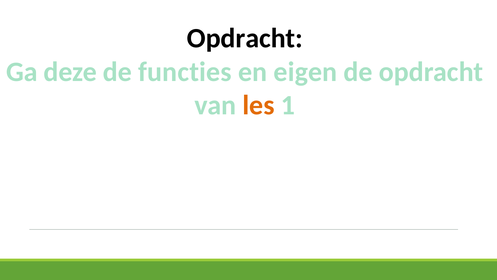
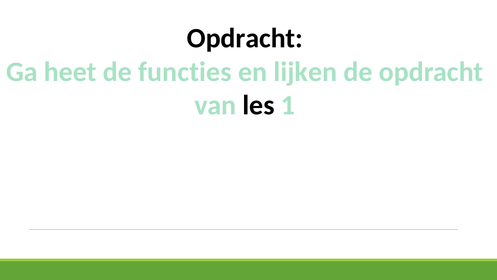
deze: deze -> heet (70, 72)
eigen: eigen -> lijken (305, 72)
les colour: orange -> black (259, 105)
